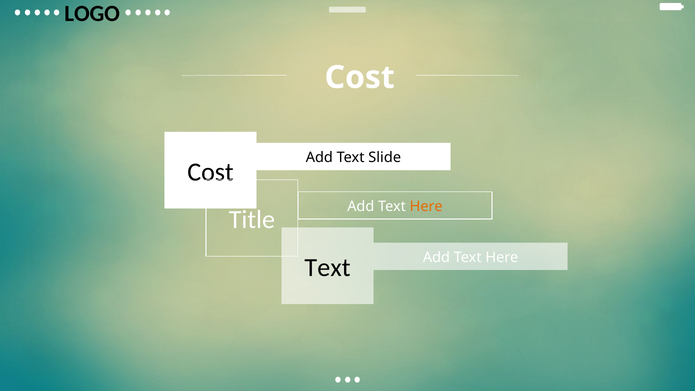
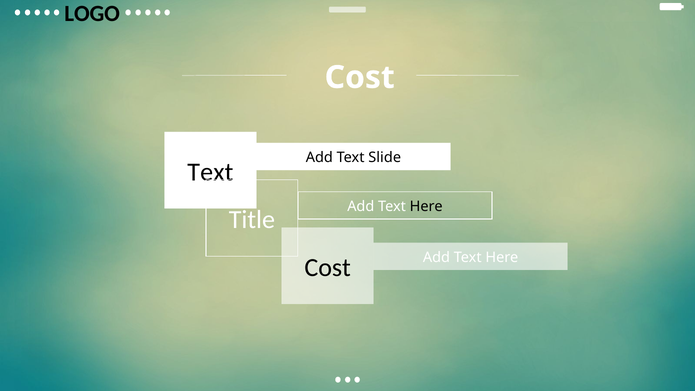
Cost: Cost -> Text (210, 172)
Here colour: orange -> black (426, 206)
Text: Text -> Cost (328, 268)
